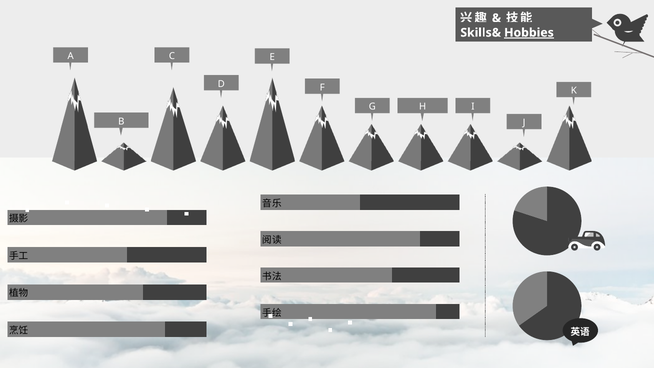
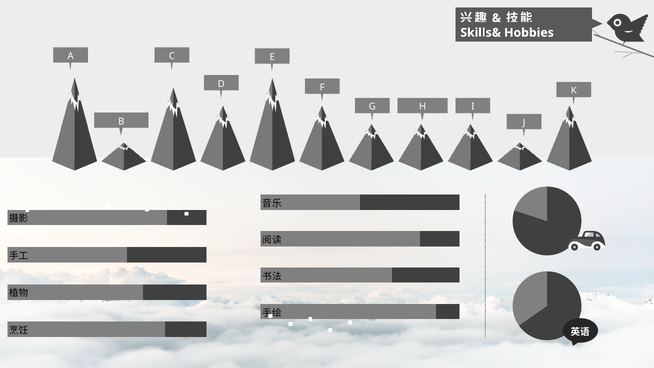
Hobbies underline: present -> none (529, 33)
